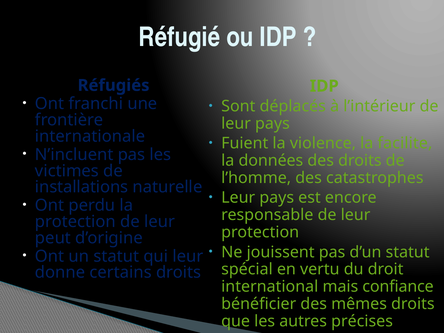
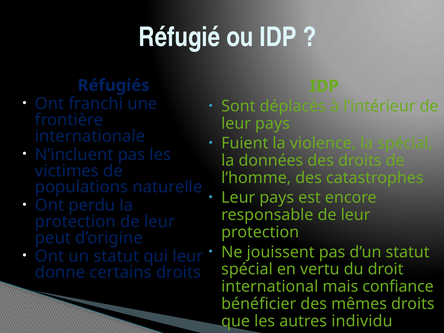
la facilite: facilite -> spécial (405, 143)
installations: installations -> populations (82, 187)
précises: précises -> individu (362, 321)
